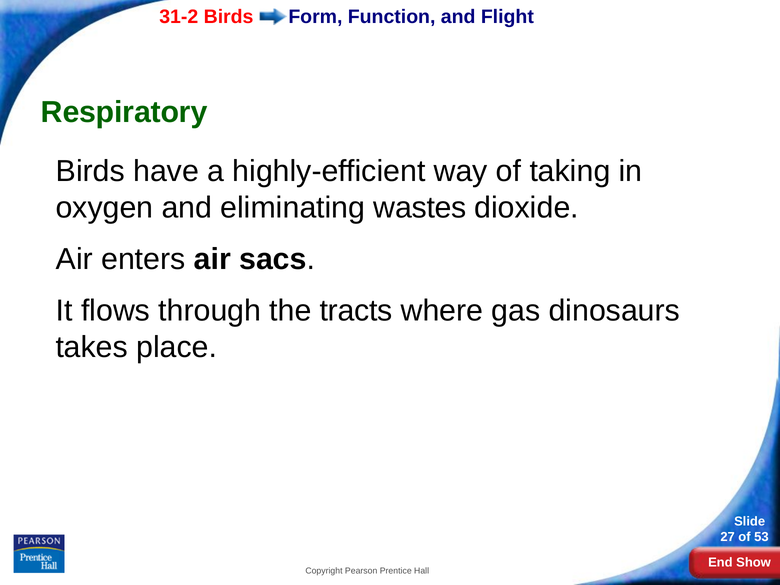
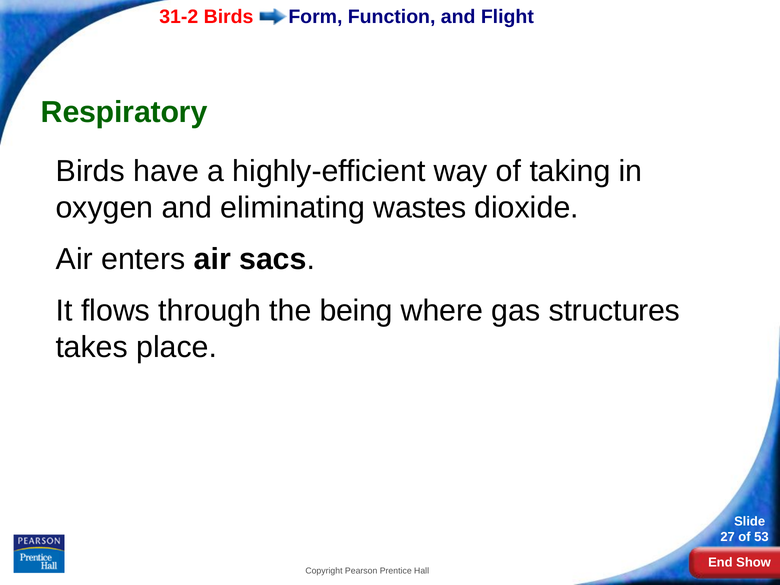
tracts: tracts -> being (356, 311)
dinosaurs: dinosaurs -> structures (614, 311)
